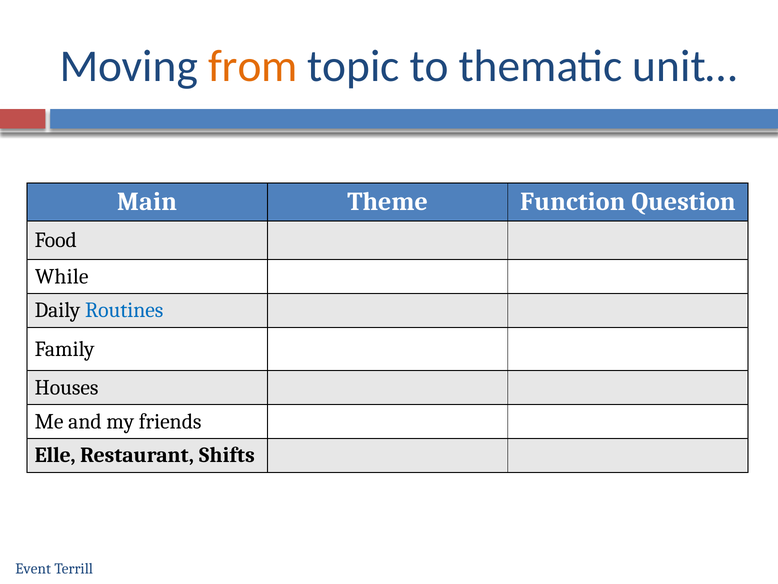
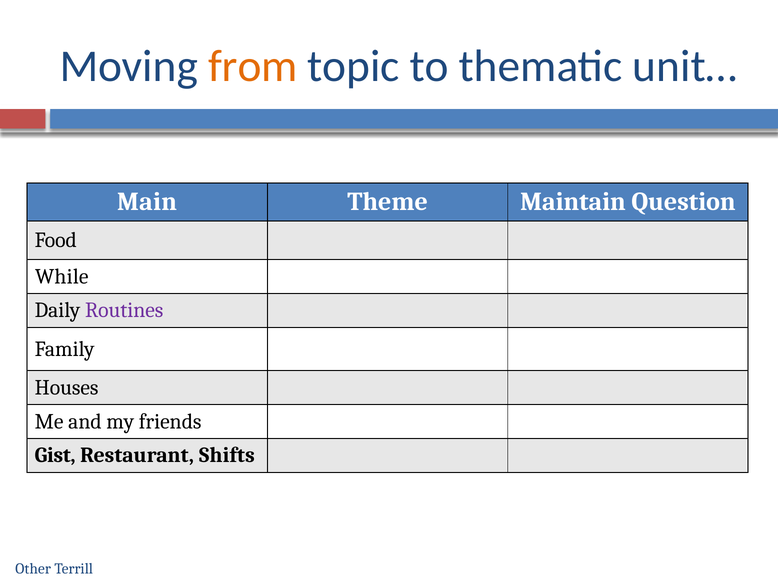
Function: Function -> Maintain (573, 202)
Routines colour: blue -> purple (124, 310)
Elle: Elle -> Gist (55, 455)
Event: Event -> Other (33, 568)
